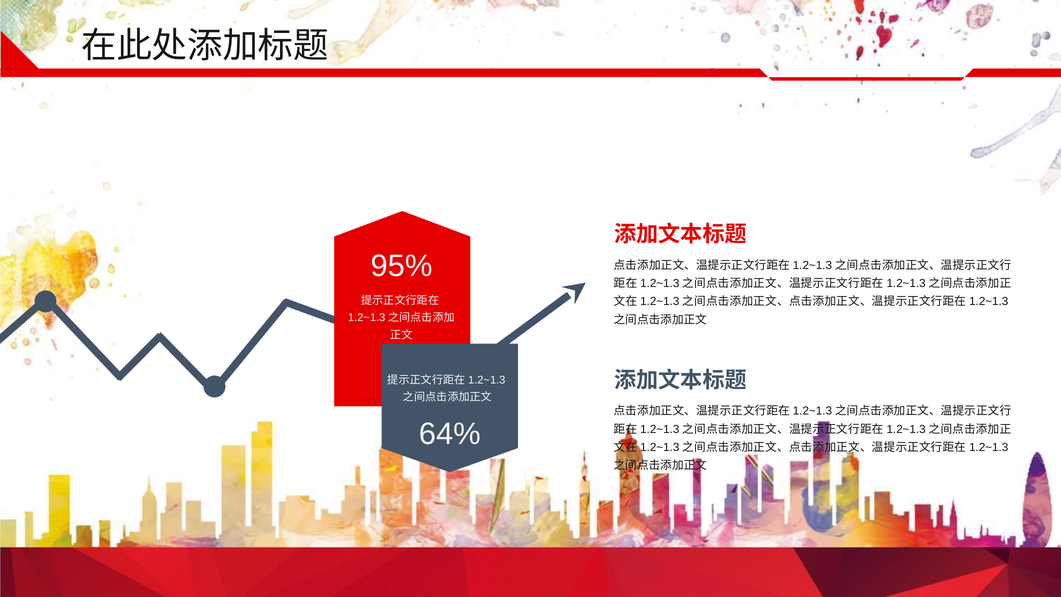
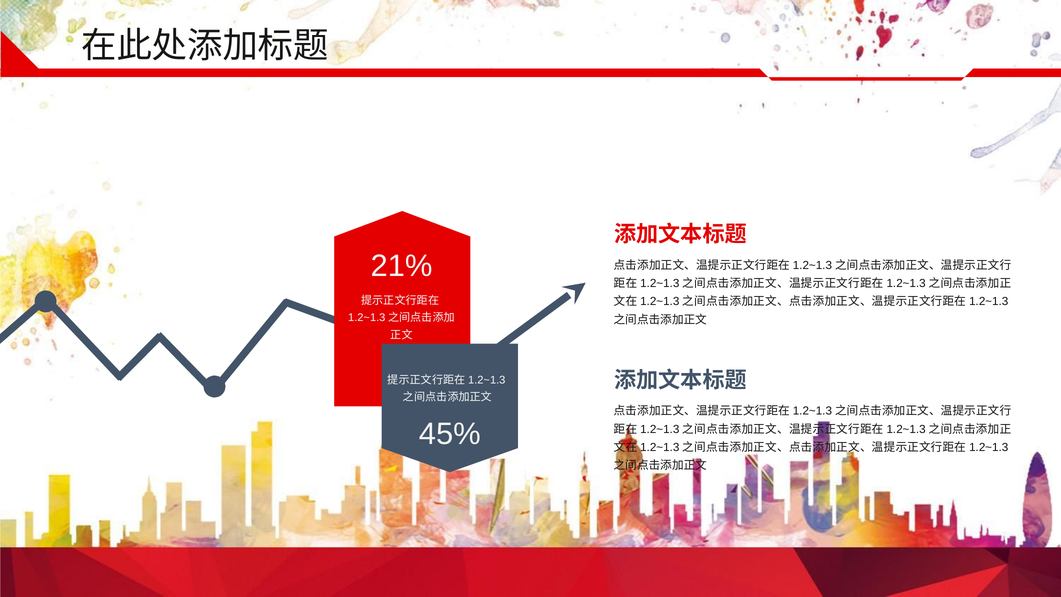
95%: 95% -> 21% (401, 266)
64%: 64% -> 45% (450, 434)
